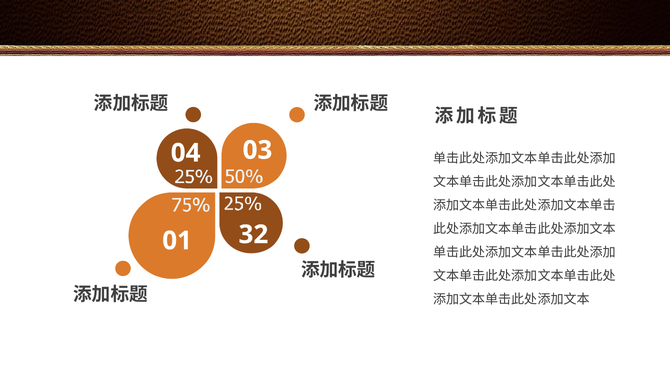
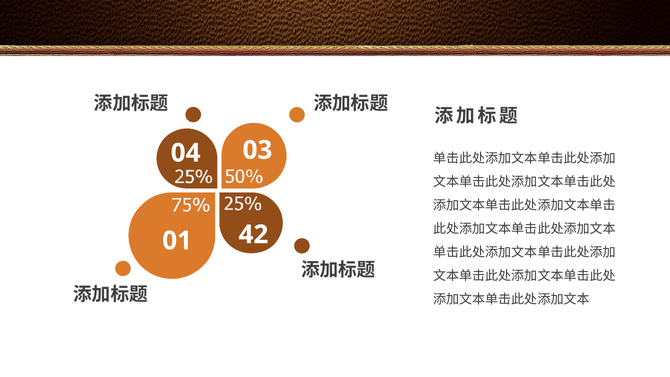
32: 32 -> 42 (253, 234)
